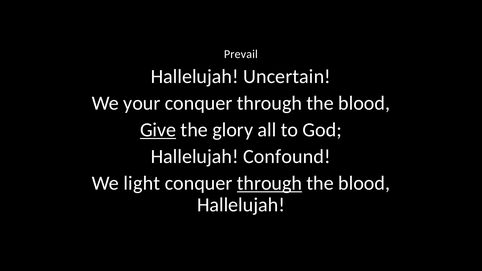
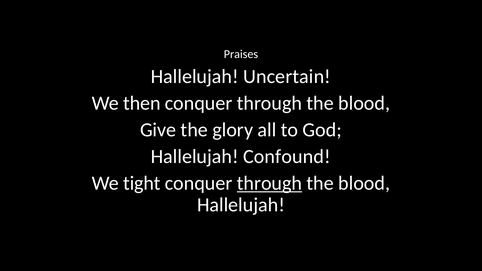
Prevail: Prevail -> Praises (241, 54)
your: your -> then (142, 103)
Give underline: present -> none (158, 130)
light: light -> tight (142, 183)
